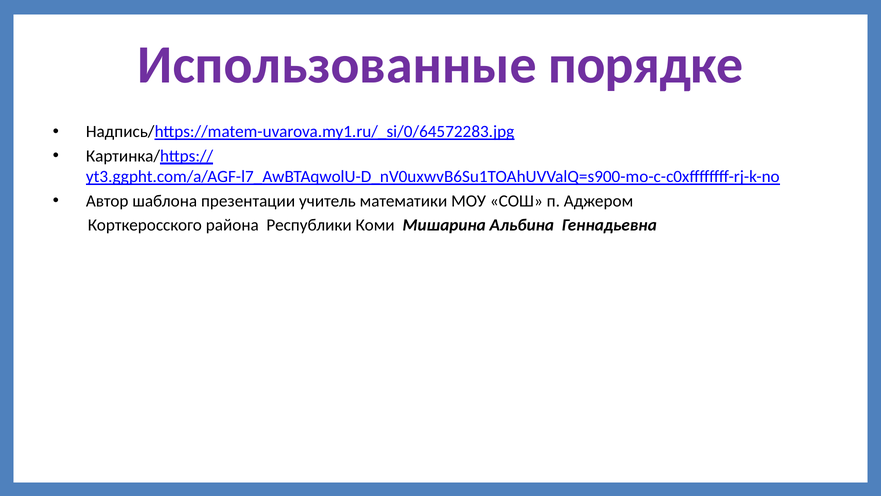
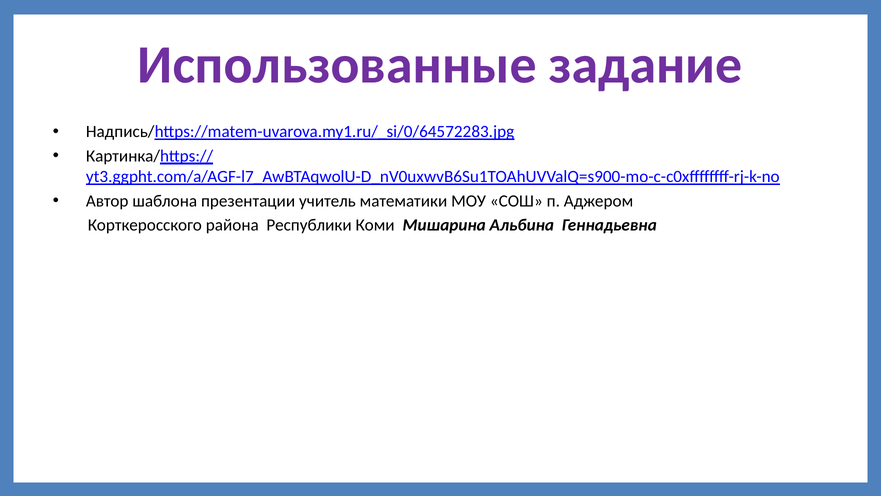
порядке: порядке -> задание (646, 65)
